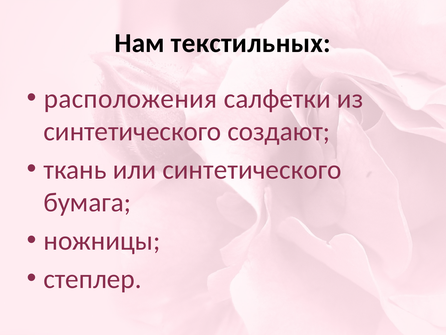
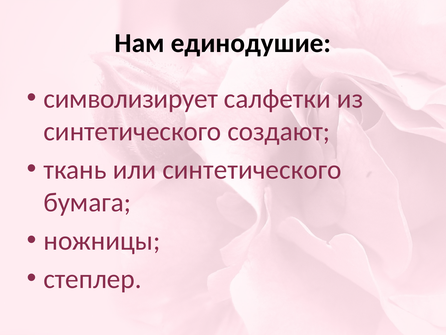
текстильных: текстильных -> единодушие (251, 43)
расположения: расположения -> символизирует (131, 99)
